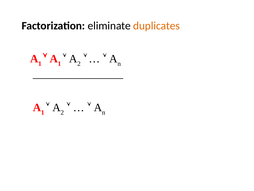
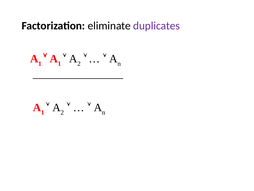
duplicates colour: orange -> purple (157, 26)
